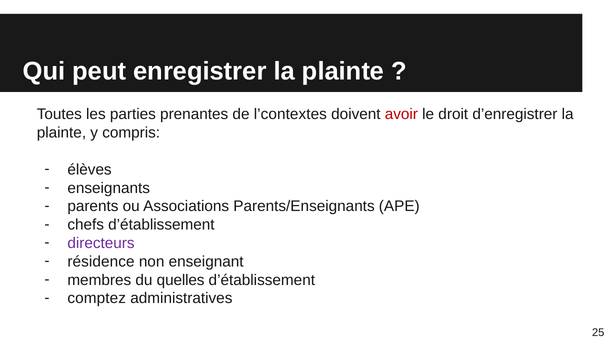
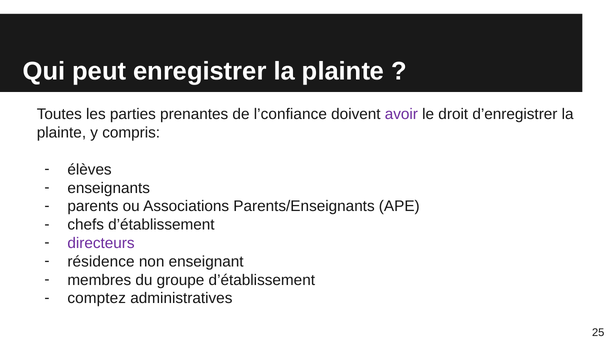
l’contextes: l’contextes -> l’confiance (290, 114)
avoir colour: red -> purple (401, 114)
quelles: quelles -> groupe (181, 280)
